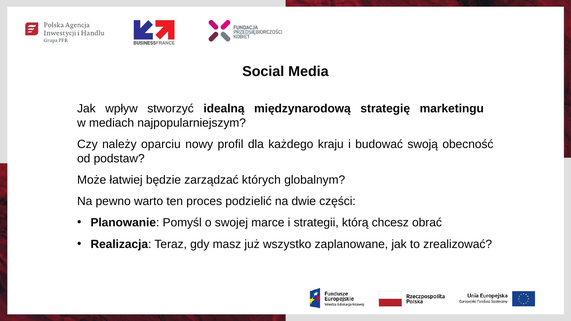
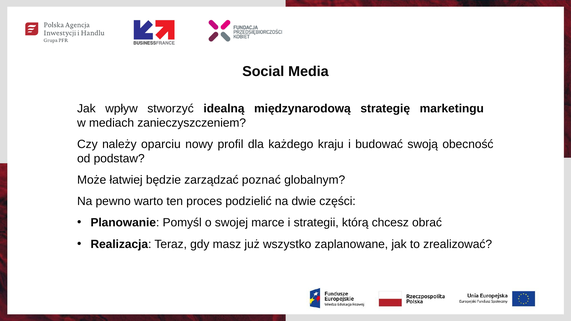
najpopularniejszym: najpopularniejszym -> zanieczyszczeniem (192, 123)
których: których -> poznać (261, 180)
